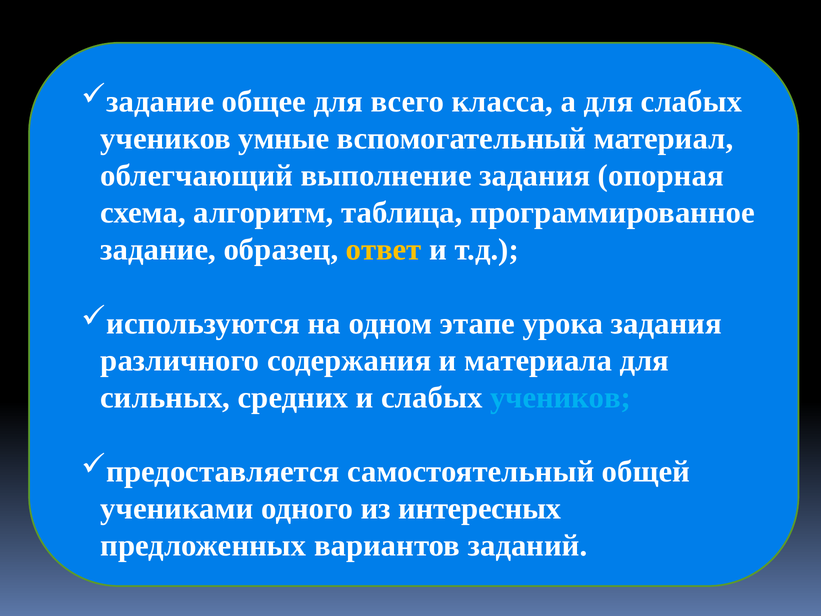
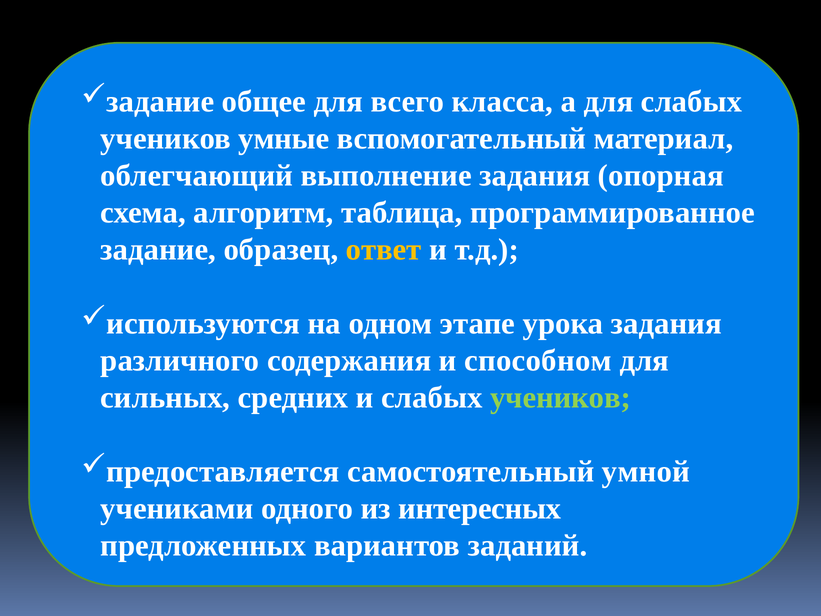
материала: материала -> способном (538, 360)
учеников colour: light blue -> light green (561, 397)
общей: общей -> умной (646, 471)
